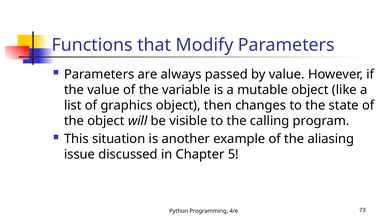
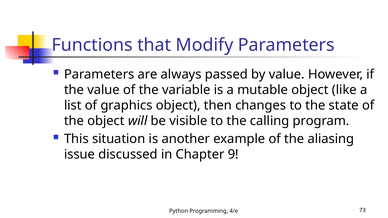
5: 5 -> 9 (233, 155)
